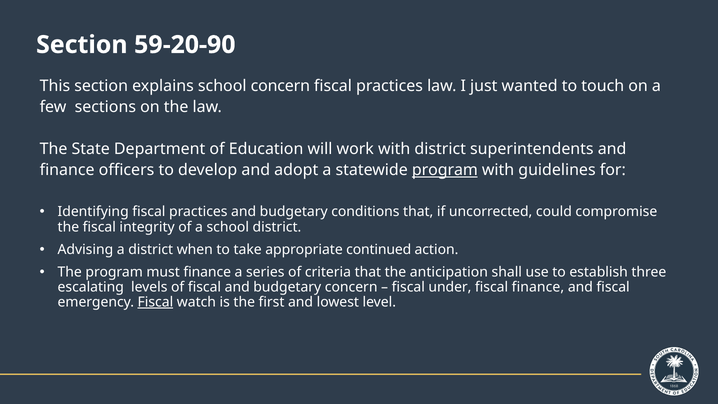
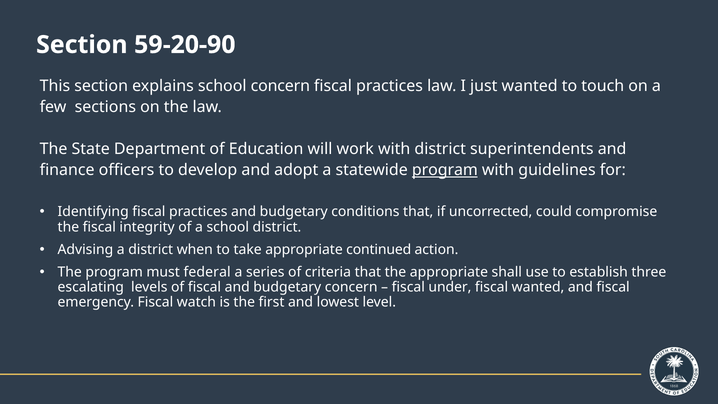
must finance: finance -> federal (207, 272)
the anticipation: anticipation -> appropriate (449, 272)
fiscal finance: finance -> wanted (538, 287)
Fiscal underline: present -> none (155, 302)
